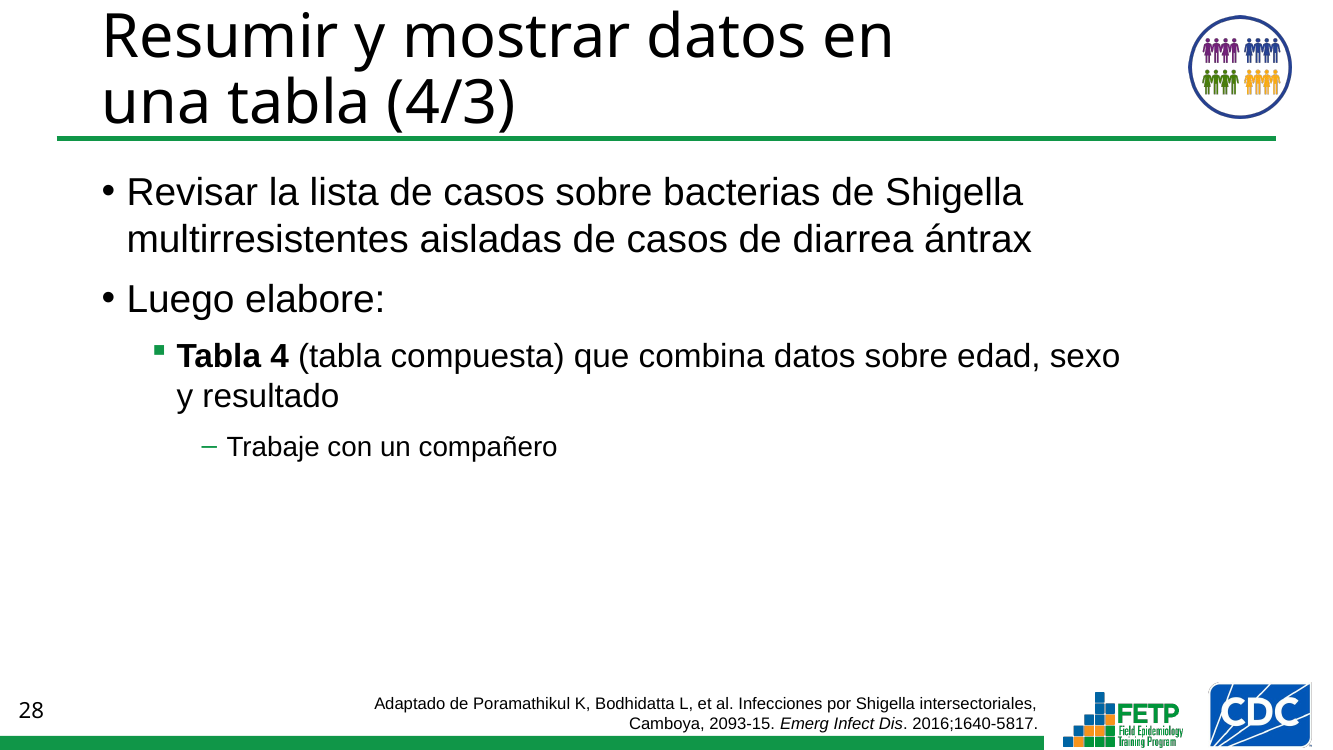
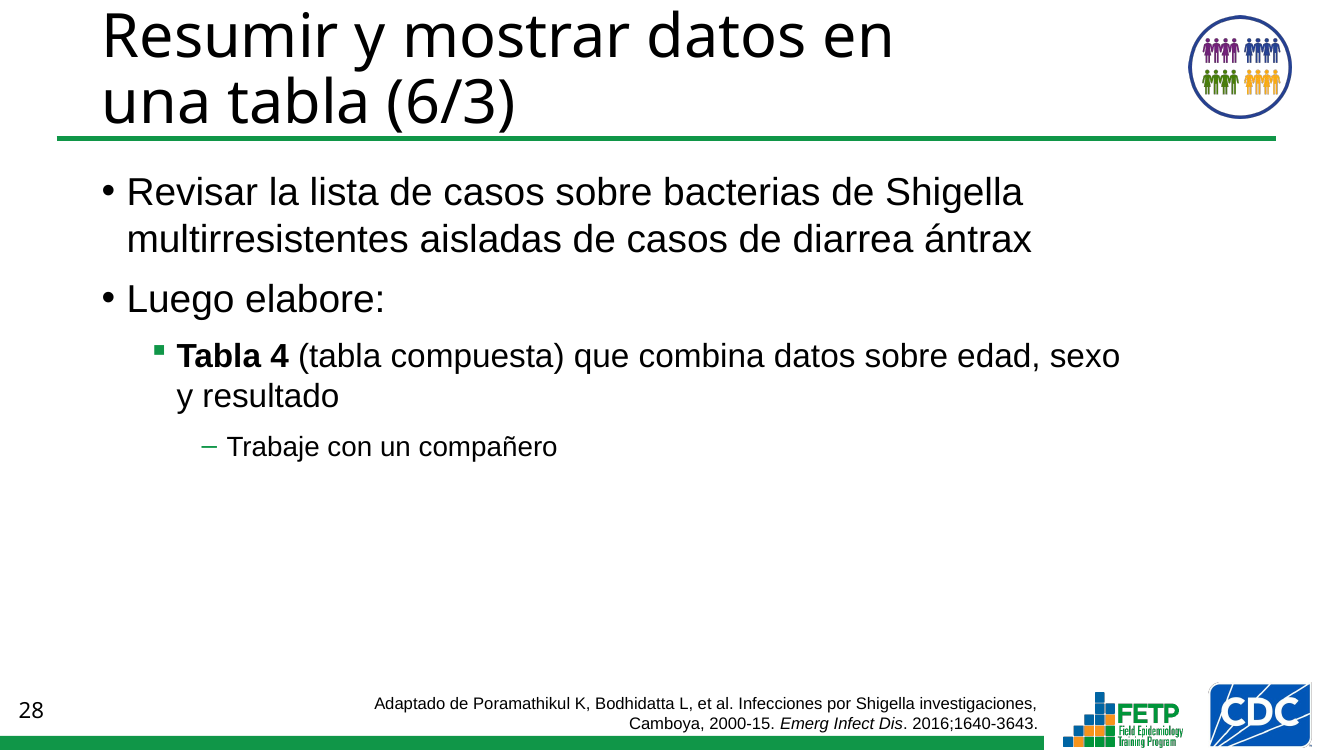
4/3: 4/3 -> 6/3 (452, 104)
intersectoriales: intersectoriales -> investigaciones (978, 703)
2093-15: 2093-15 -> 2000-15 (742, 723)
2016;1640-5817: 2016;1640-5817 -> 2016;1640-3643 (975, 723)
